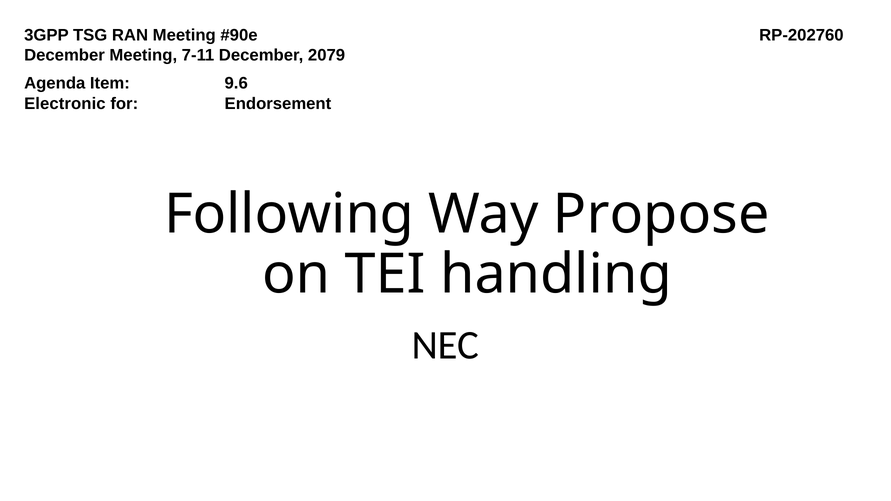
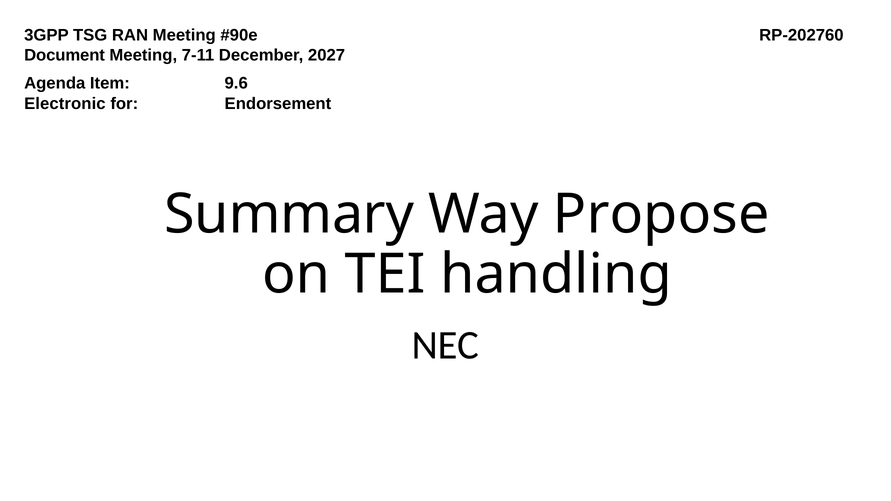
December: December -> Document (65, 55)
2079: 2079 -> 2027 (327, 55)
Following: Following -> Summary (289, 215)
